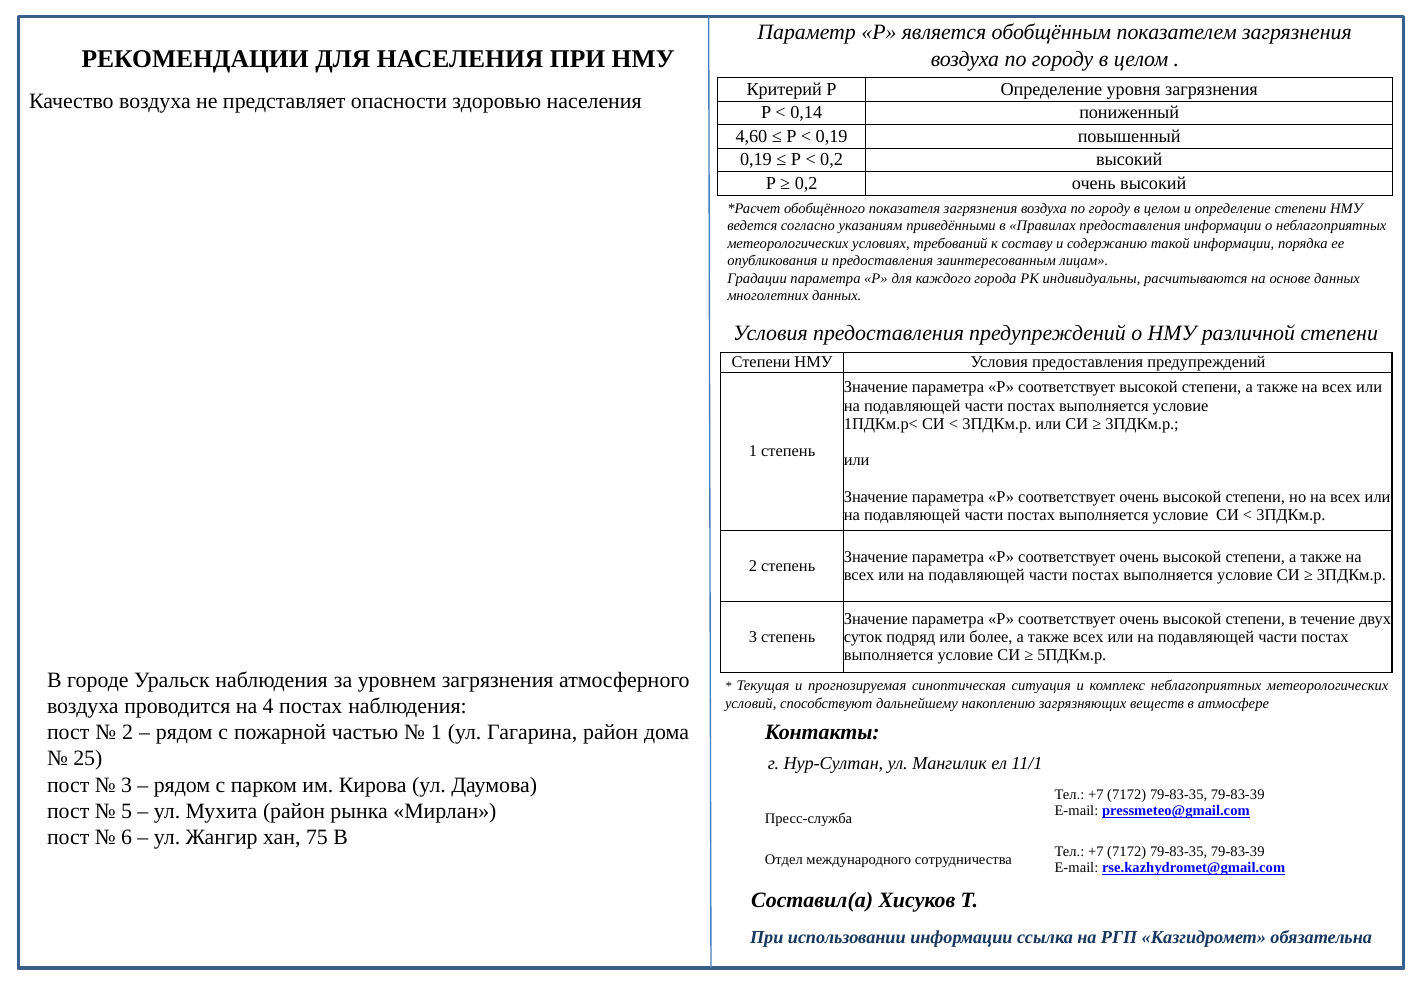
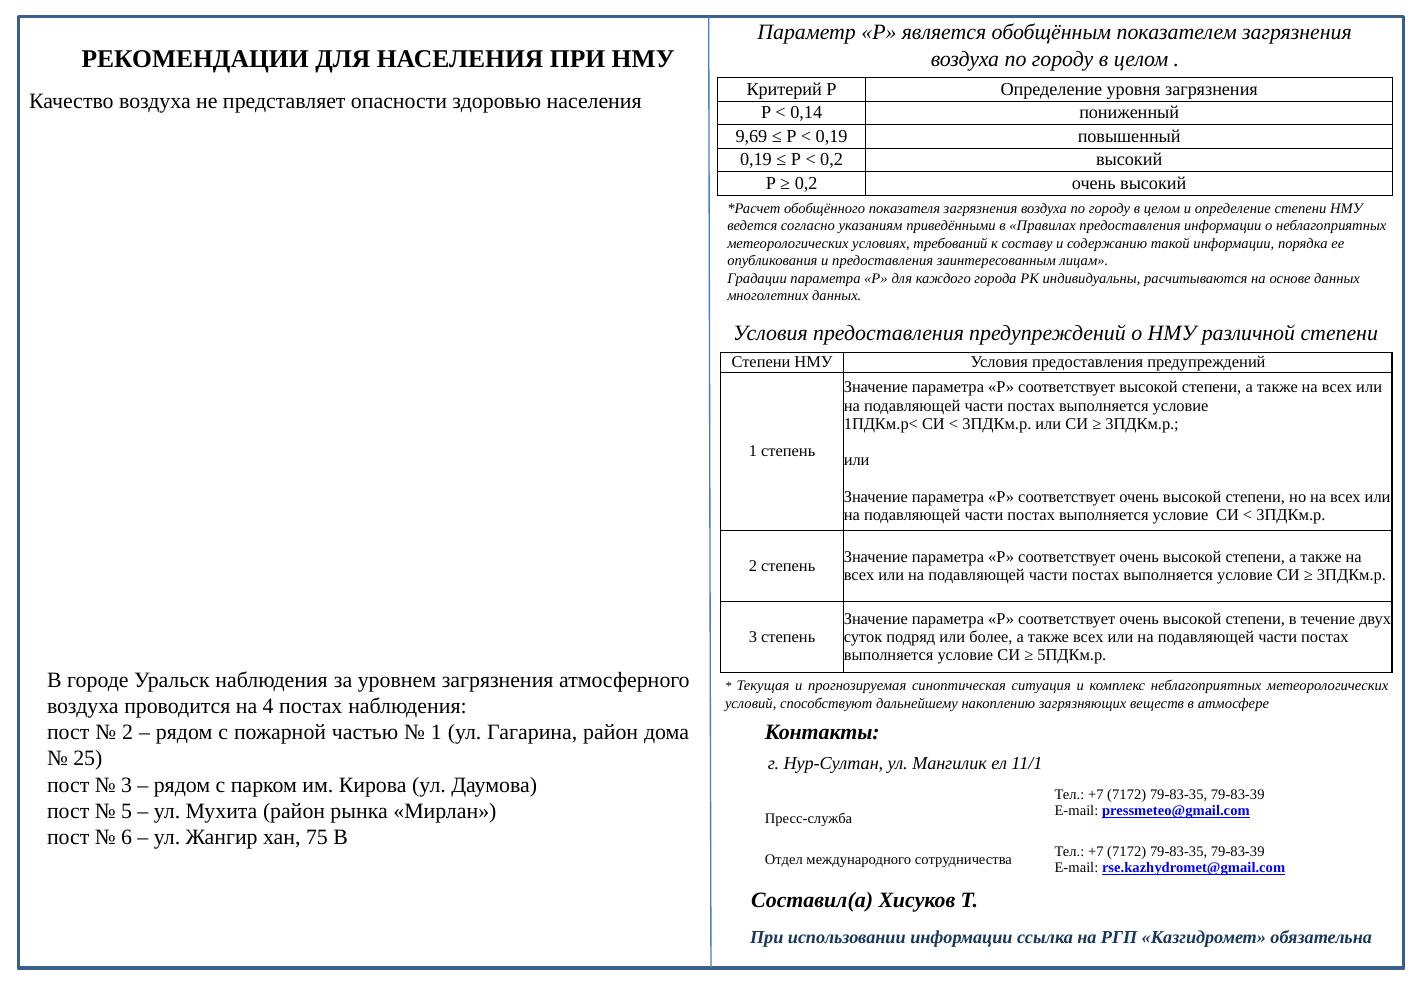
4,60: 4,60 -> 9,69 (751, 136)
